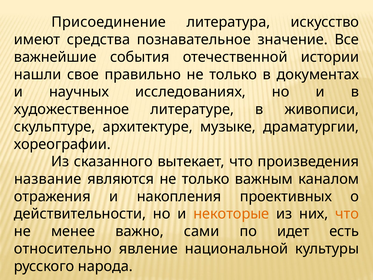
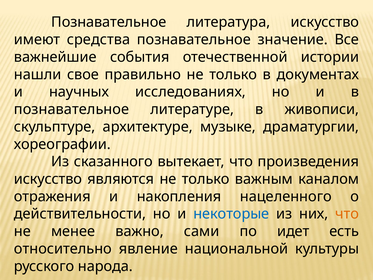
Присоединение: Присоединение -> Познавательное (109, 22)
художественное: художественное -> познавательное (72, 109)
название: название -> искусство (48, 179)
проективных: проективных -> нацеленного (286, 196)
некоторые colour: orange -> blue (231, 214)
